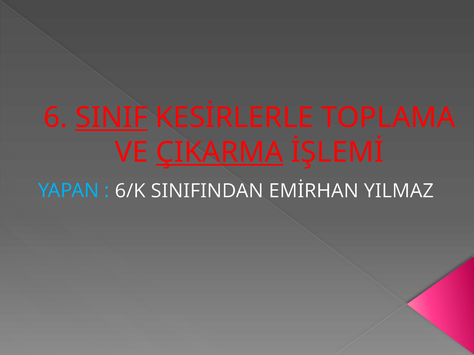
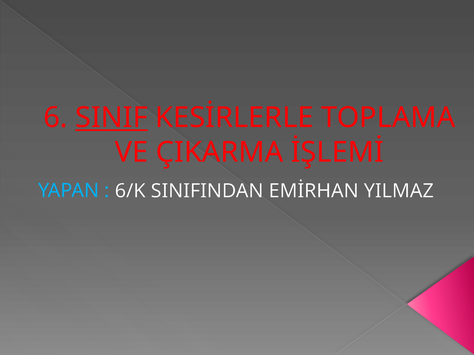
ÇIKARMA underline: present -> none (220, 153)
